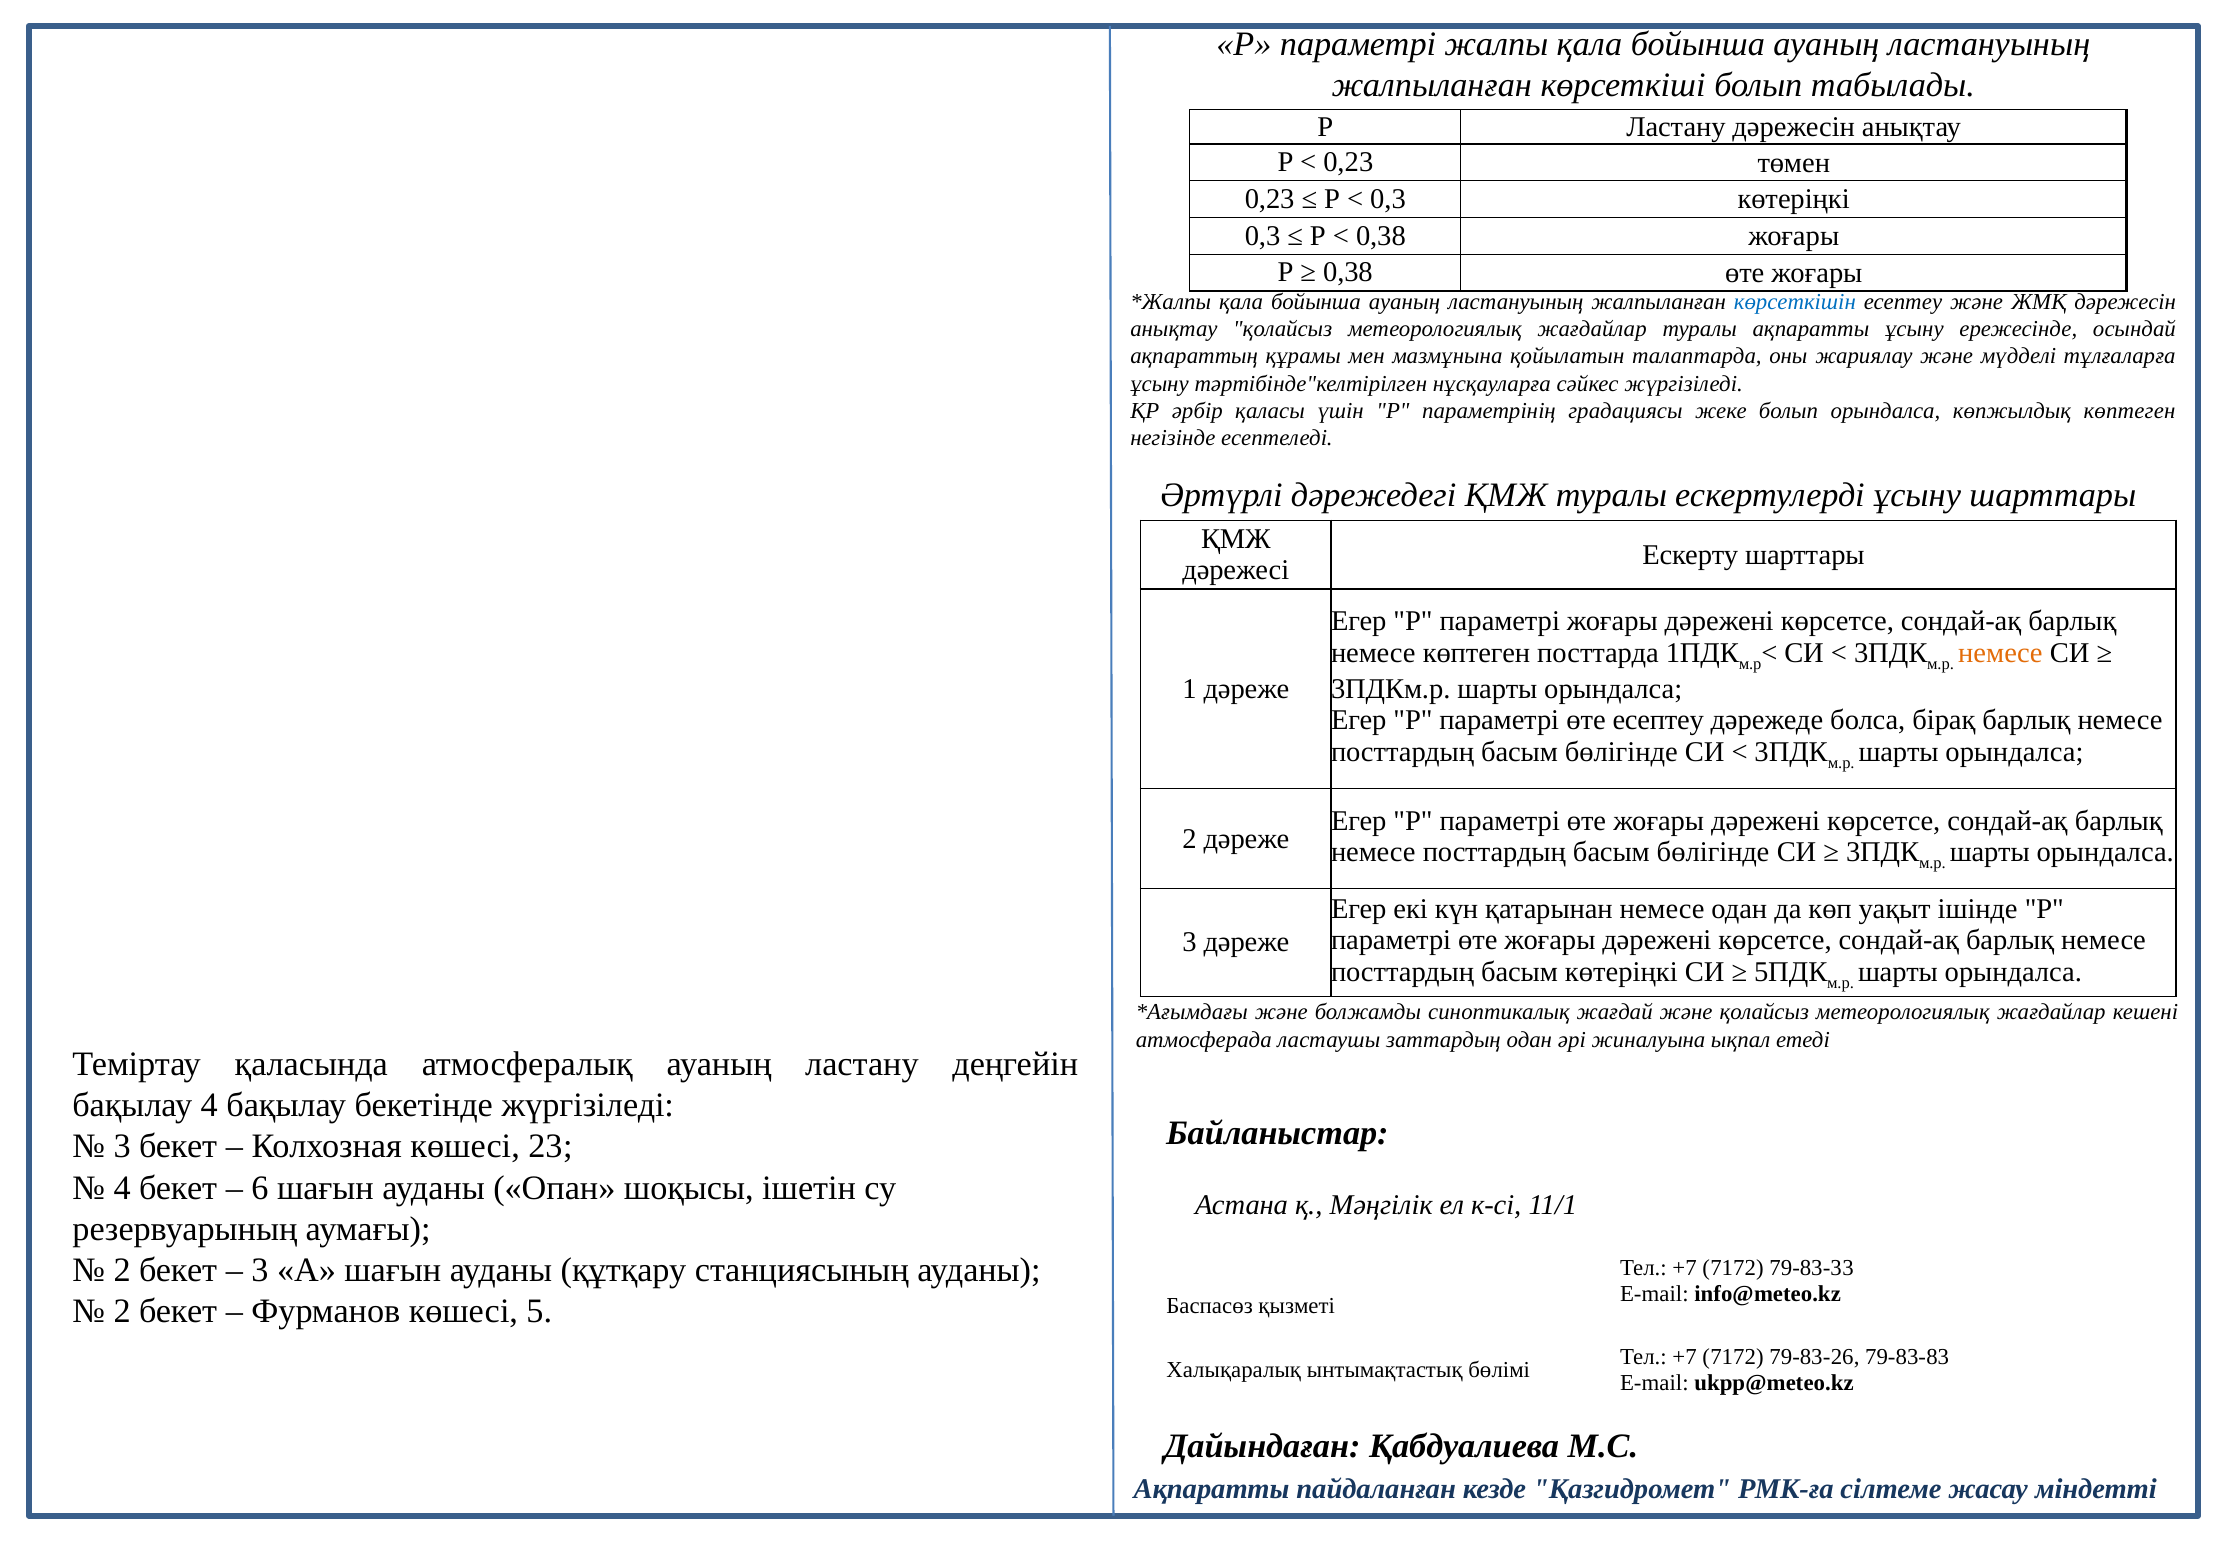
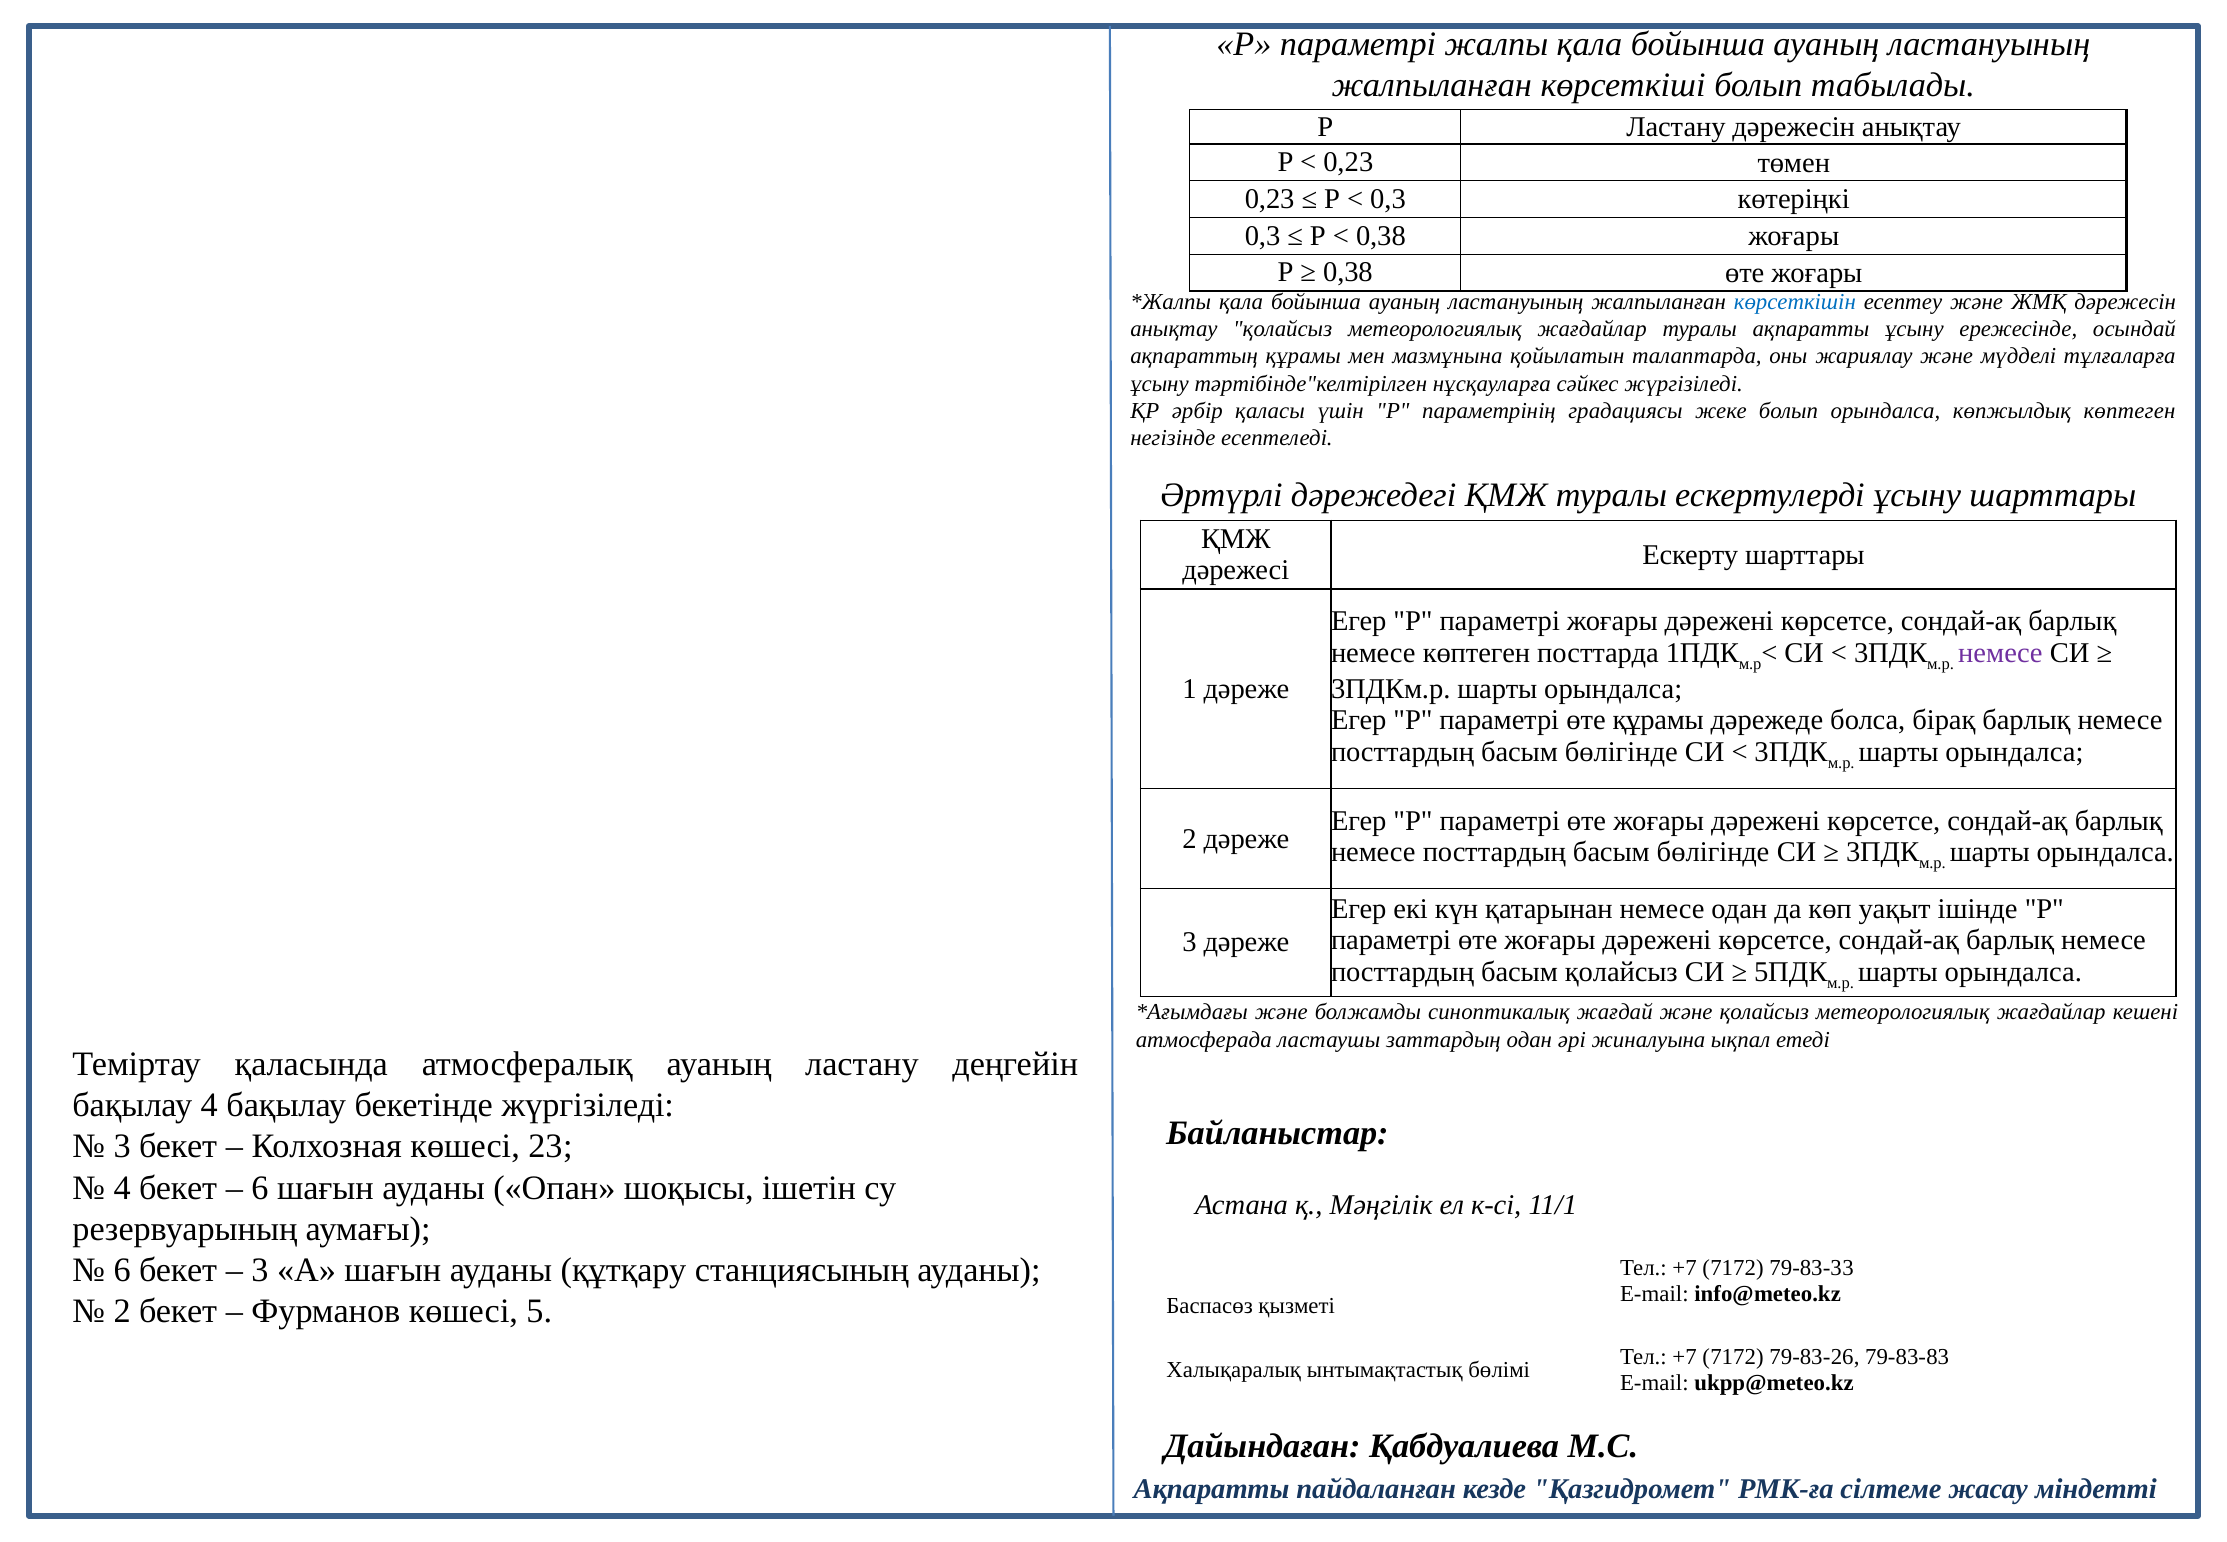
немесе colour: orange -> purple (2000, 653)
өте есептеу: есептеу -> құрамы (1658, 720)
басым көтеріңкі: көтеріңкі -> қолайсыз (1621, 972)
2: 2 -> 6 (122, 1270)
